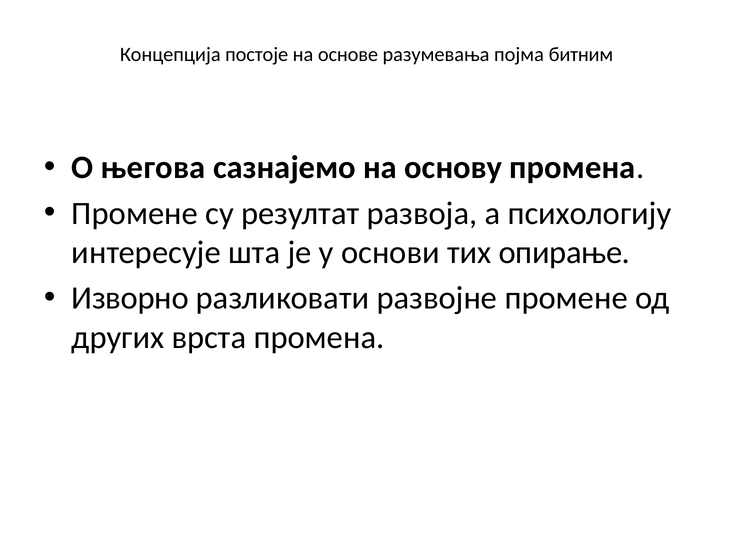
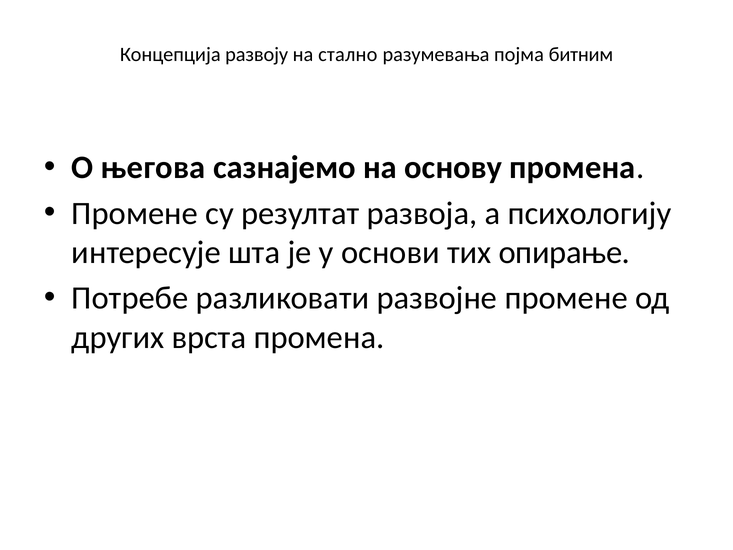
постоје: постоје -> развоју (257, 55)
основе: основе -> стално (348, 55)
Изворно: Изворно -> Потребе (130, 298)
